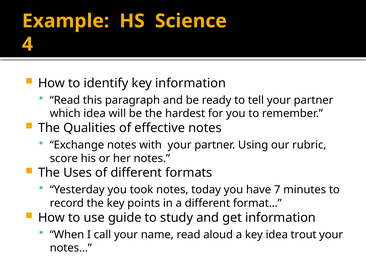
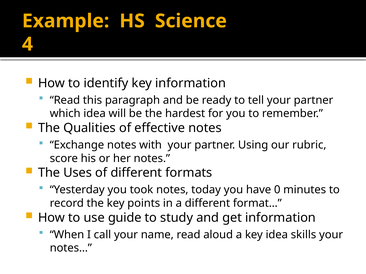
7: 7 -> 0 (277, 190)
trout: trout -> skills (304, 235)
